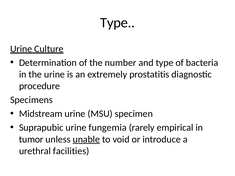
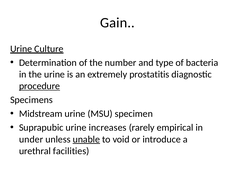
Type: Type -> Gain (117, 23)
procedure underline: none -> present (39, 86)
fungemia: fungemia -> increases (108, 128)
tumor: tumor -> under (31, 139)
